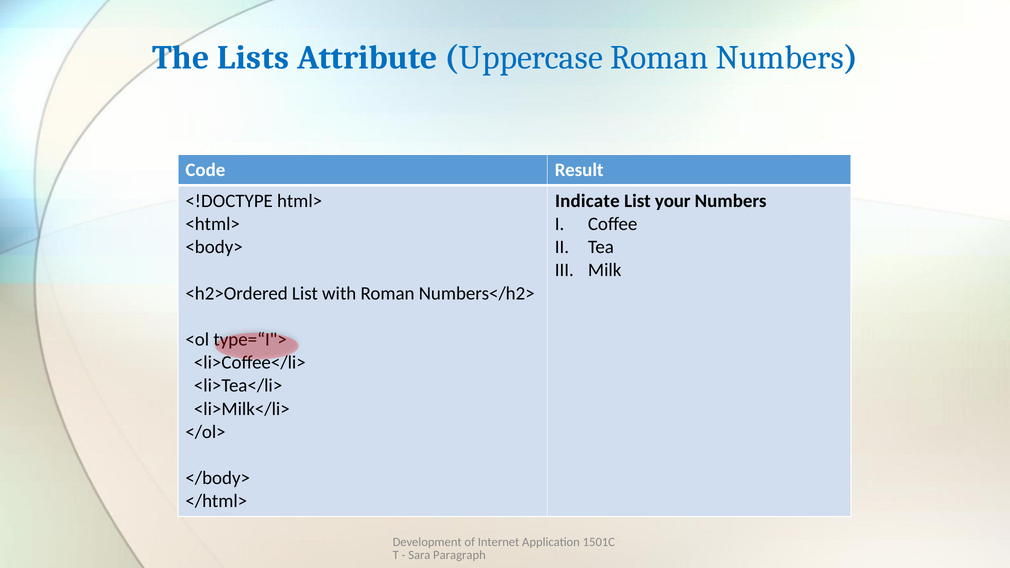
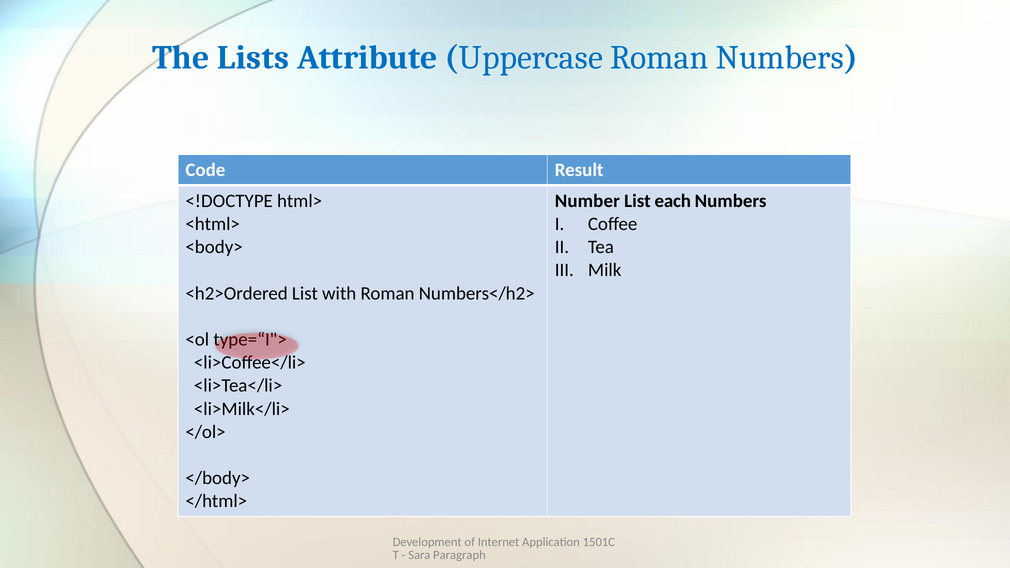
Indicate: Indicate -> Number (587, 201)
your: your -> each (673, 201)
